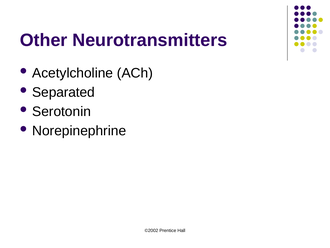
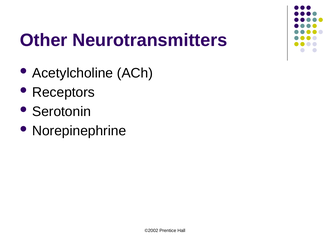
Separated: Separated -> Receptors (63, 92)
